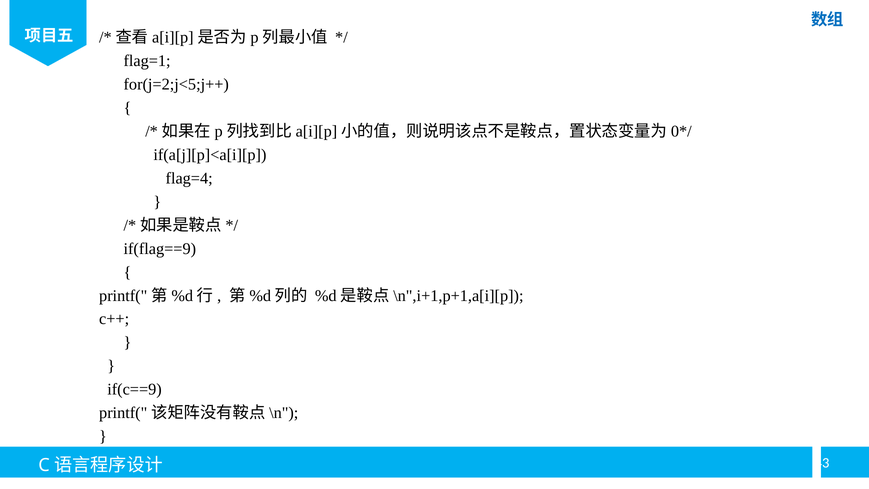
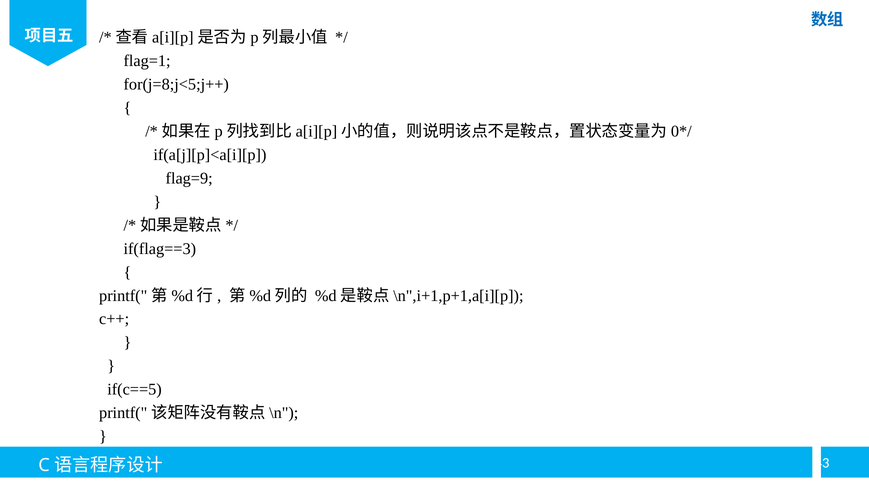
for(j=2;j<5;j++: for(j=2;j<5;j++ -> for(j=8;j<5;j++ (176, 84)
flag=4: flag=4 -> flag=9 (189, 178)
if(flag==9: if(flag==9 -> if(flag==3 (160, 249)
if(c==9: if(c==9 -> if(c==5 (135, 389)
